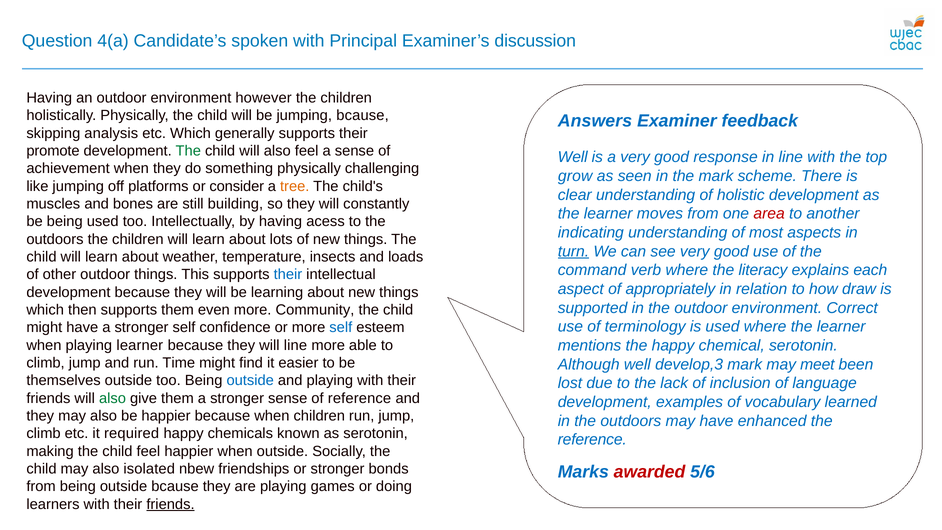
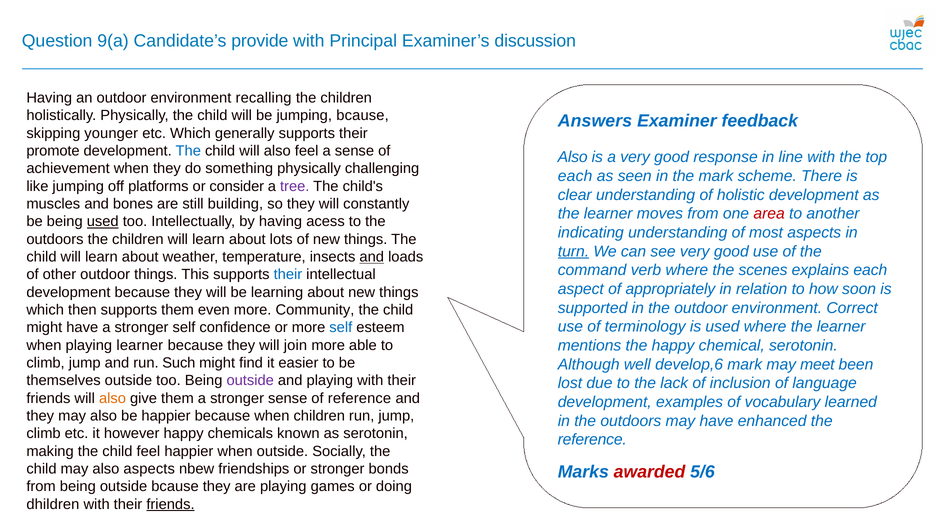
4(a: 4(a -> 9(a (113, 41)
spoken: spoken -> provide (260, 41)
however: however -> recalling (264, 98)
analysis: analysis -> younger (111, 133)
The colour: green -> blue (188, 151)
Well: Well -> Also (573, 157)
grow: grow -> each (575, 176)
tree colour: orange -> purple (295, 186)
used underline: none -> present (103, 222)
and underline: none -> present (372, 257)
literacy: literacy -> scenes (763, 270)
draw: draw -> soon (859, 289)
will line: line -> join (295, 345)
Time: Time -> Such (179, 363)
develop,3: develop,3 -> develop,6 (689, 364)
outside colour: blue -> purple (250, 381)
also colour: green -> orange (113, 398)
required: required -> however (132, 434)
also isolated: isolated -> aspects (149, 469)
learners: learners -> dhildren (53, 504)
